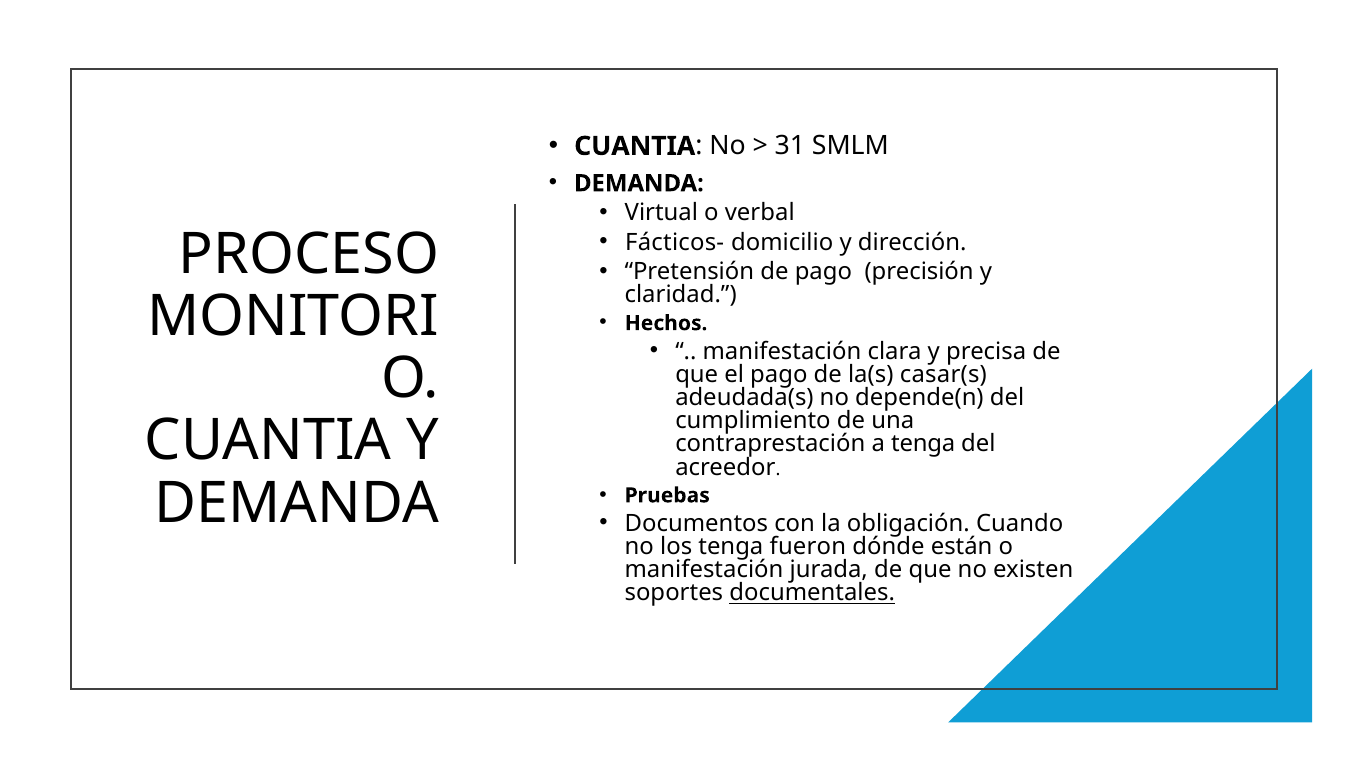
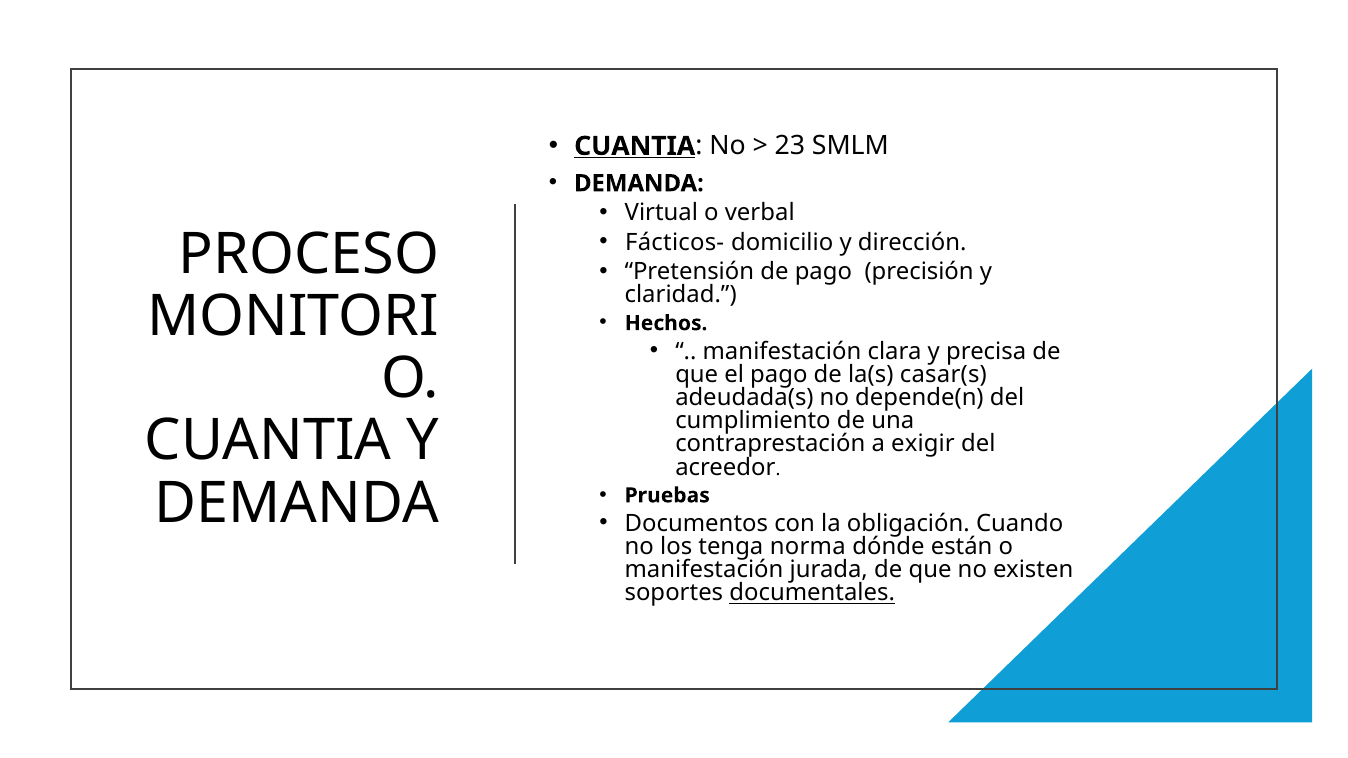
CUANTIA underline: none -> present (635, 146)
31: 31 -> 23 (790, 146)
a tenga: tenga -> exigir (923, 444)
fueron: fueron -> norma (808, 547)
